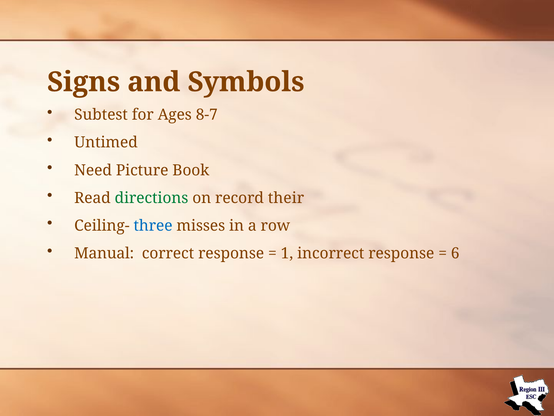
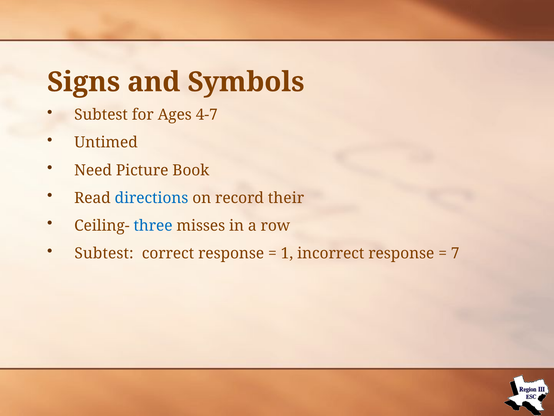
8-7: 8-7 -> 4-7 (207, 115)
directions colour: green -> blue (151, 198)
Manual: Manual -> Subtest (104, 253)
6: 6 -> 7 (455, 253)
